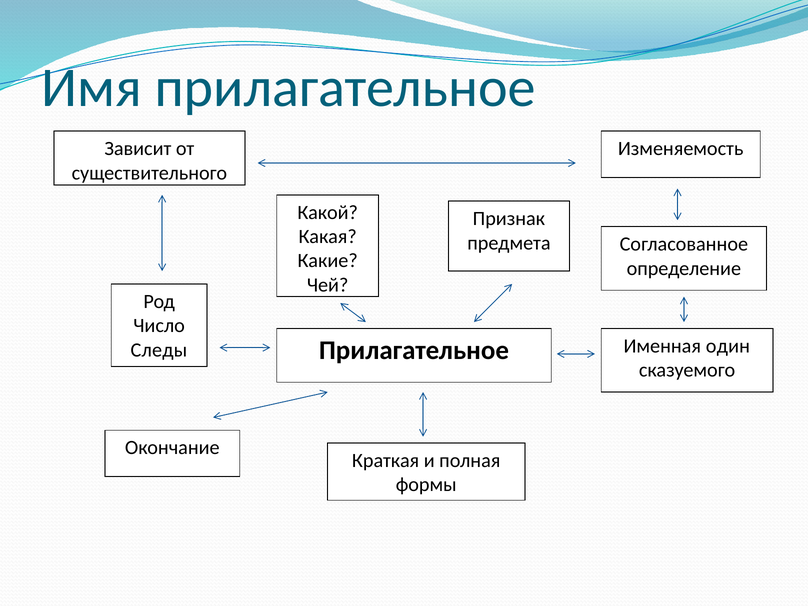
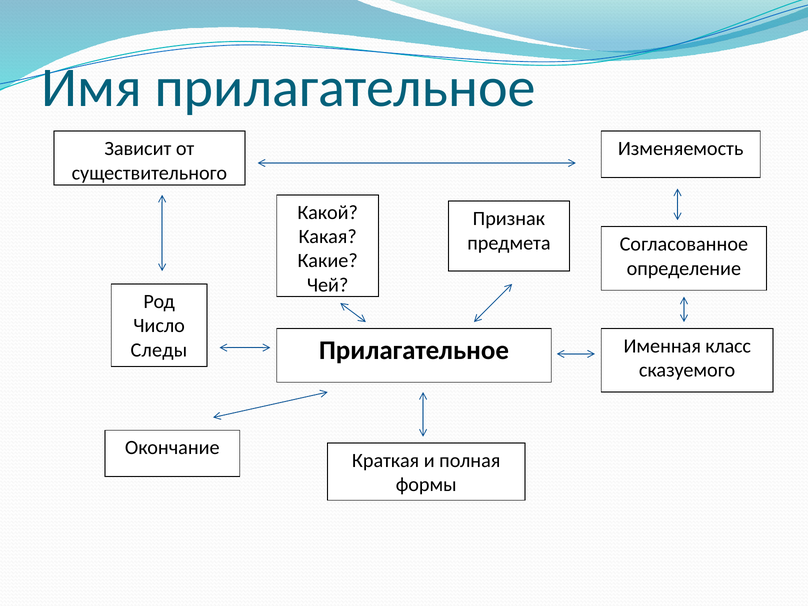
один: один -> класс (728, 346)
